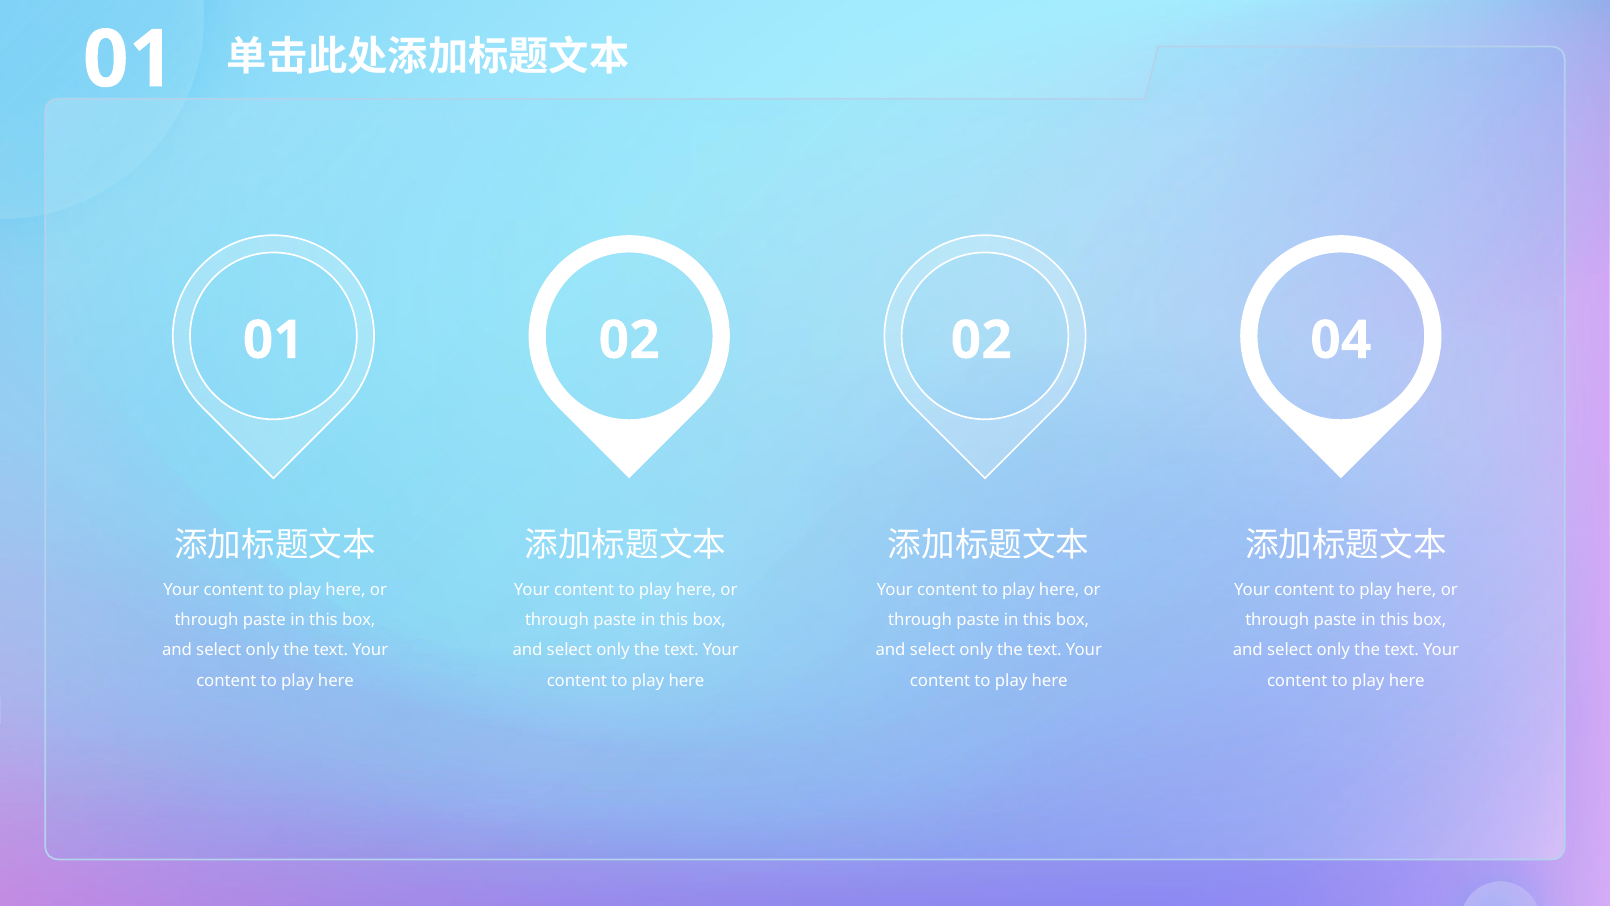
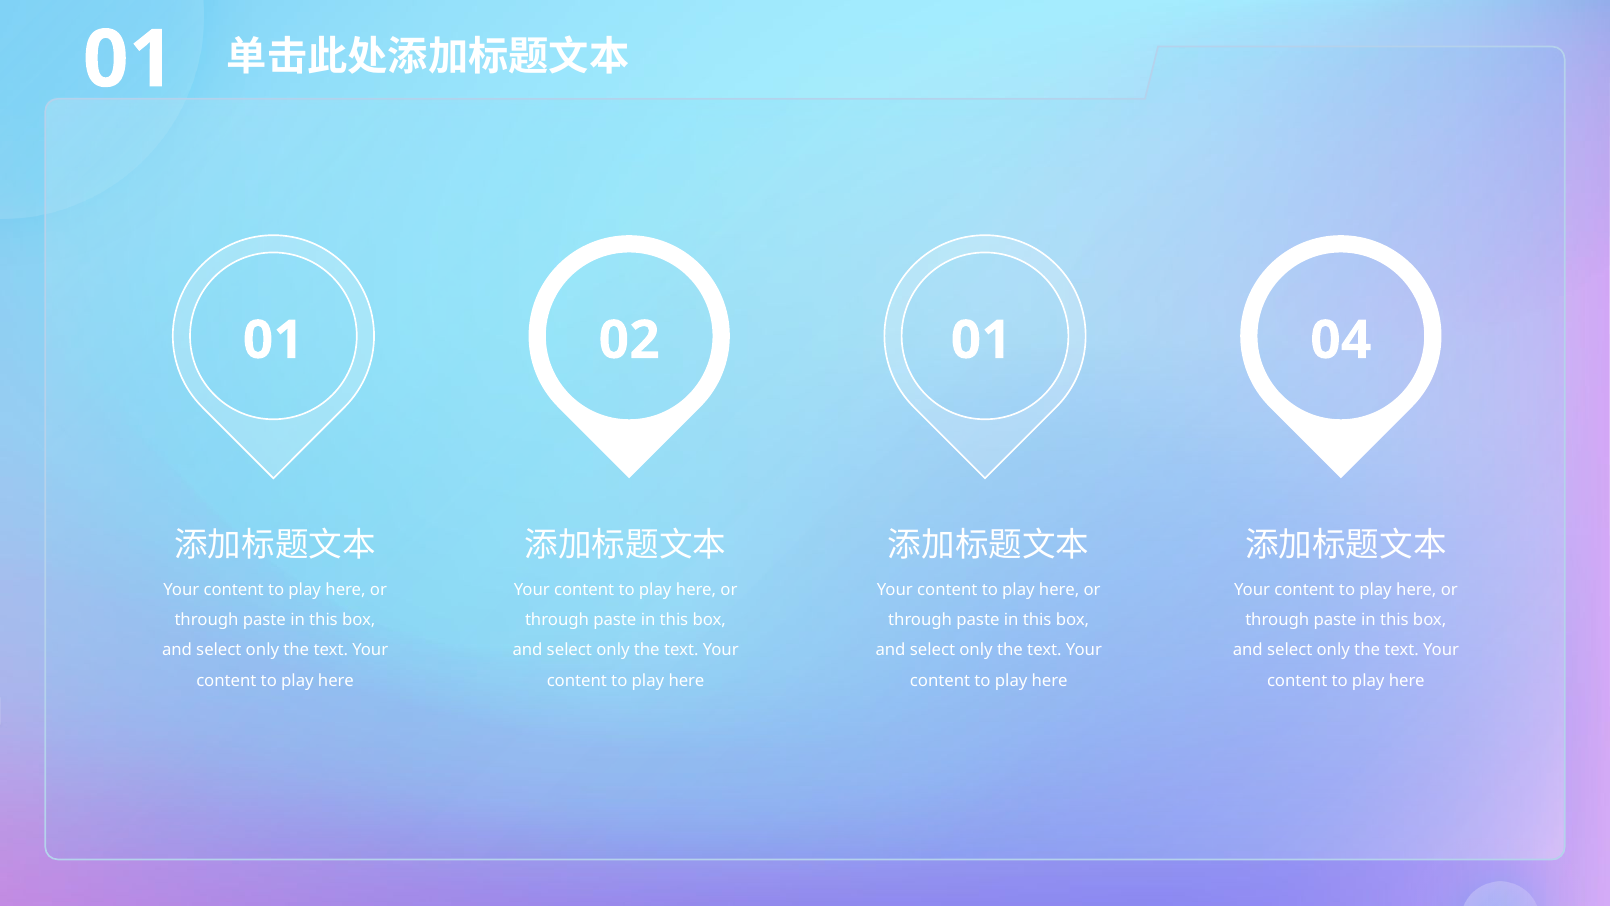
02 02: 02 -> 01 (981, 340)
